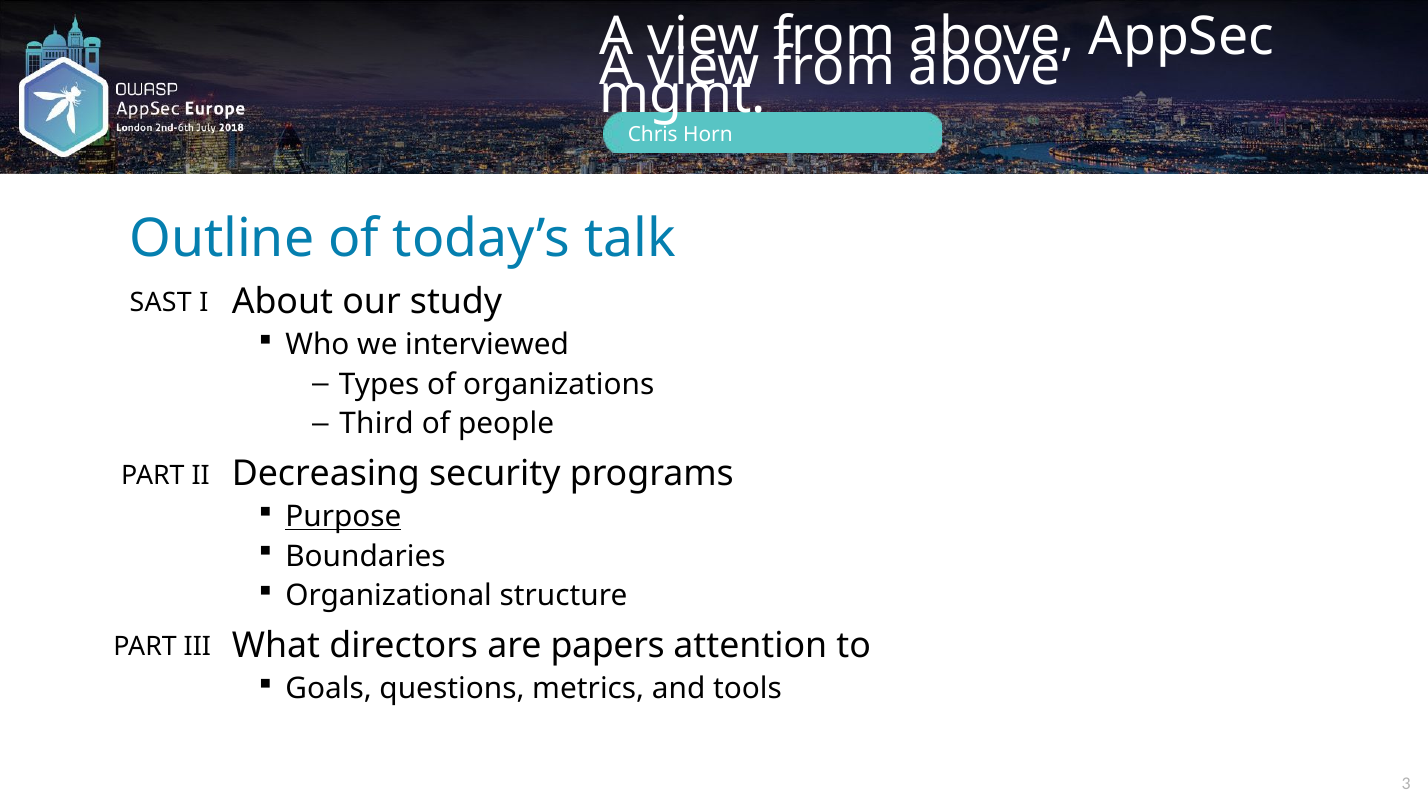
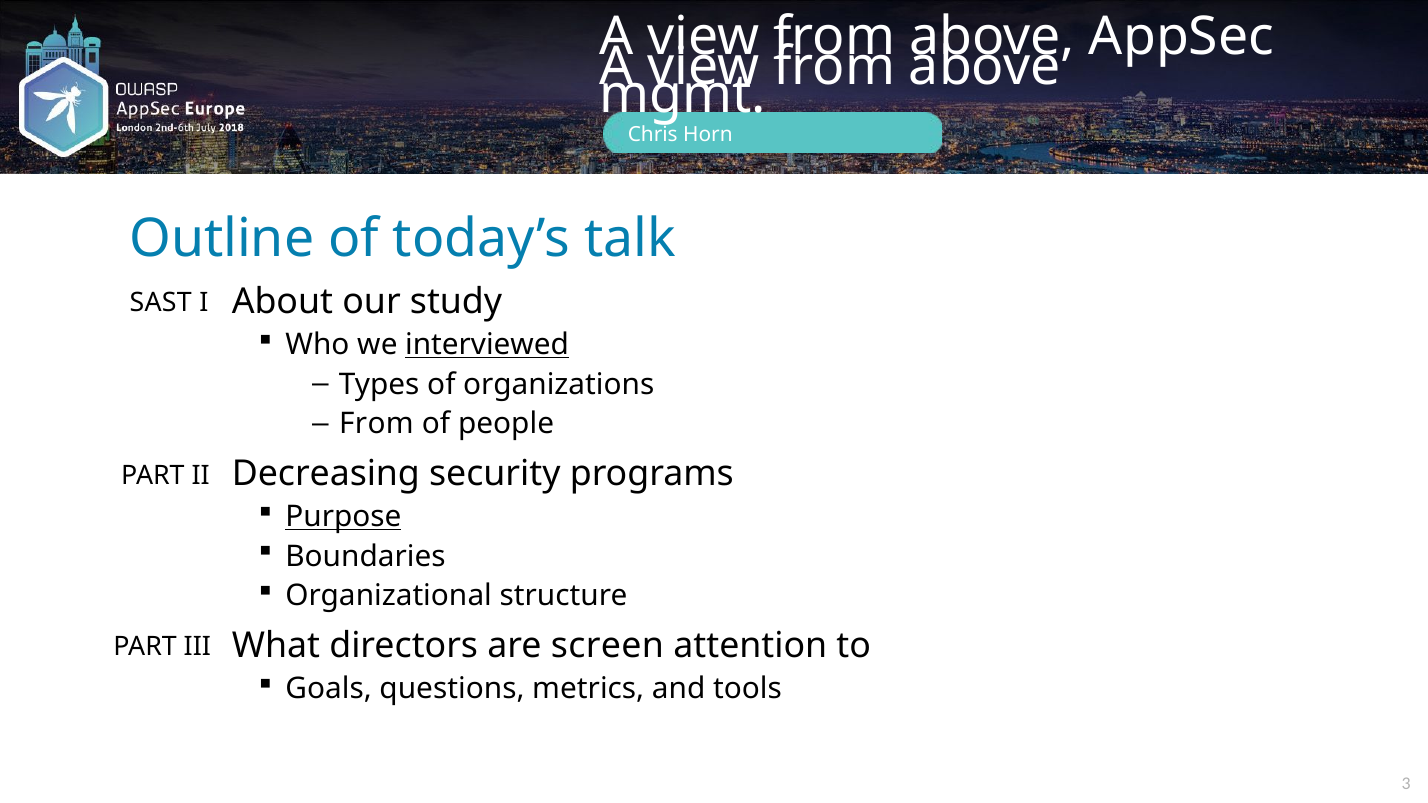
interviewed underline: none -> present (487, 345)
Third: Third -> From (376, 424)
papers: papers -> screen (607, 646)
